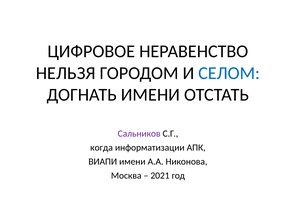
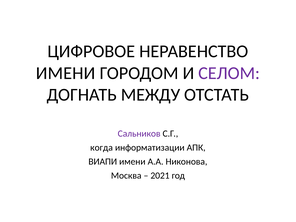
НЕЛЬЗЯ: НЕЛЬЗЯ -> ИМЕНИ (66, 73)
СЕЛОМ colour: blue -> purple (229, 73)
ДОГНАТЬ ИМЕНИ: ИМЕНИ -> МЕЖДУ (151, 95)
